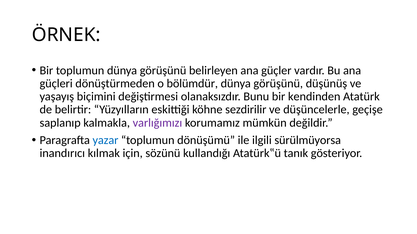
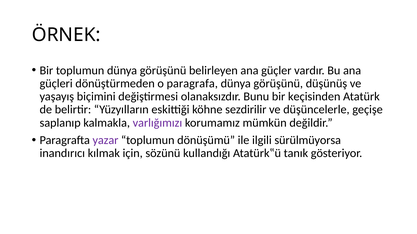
bölümdür: bölümdür -> paragrafa (192, 84)
kendinden: kendinden -> keçisinden (314, 97)
yazar colour: blue -> purple (105, 141)
